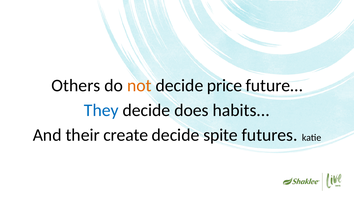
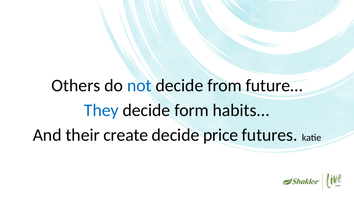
not colour: orange -> blue (139, 86)
price: price -> from (225, 86)
does: does -> form (192, 110)
spite: spite -> price (221, 135)
